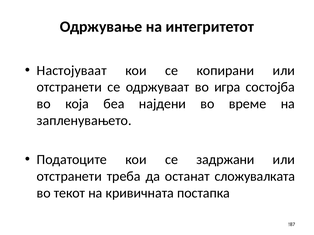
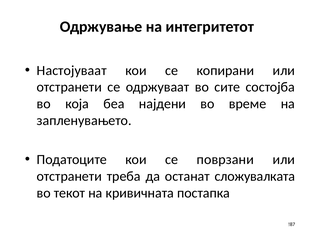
игра: игра -> сите (227, 87)
задржани: задржани -> поврзани (225, 160)
